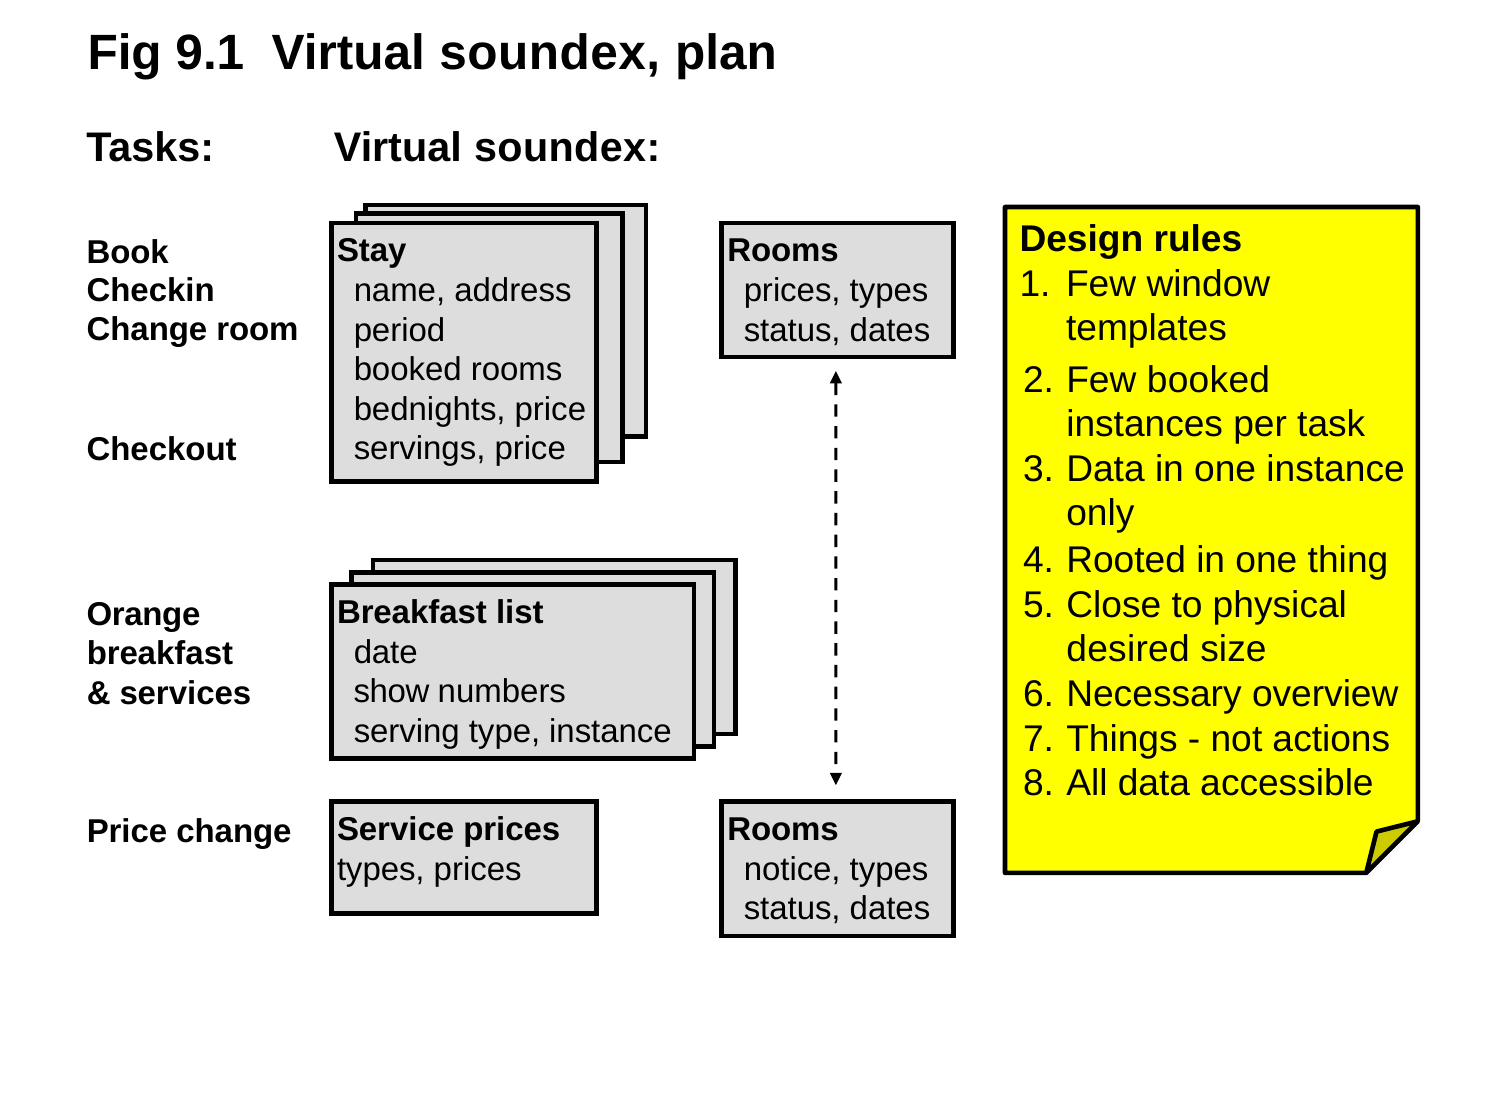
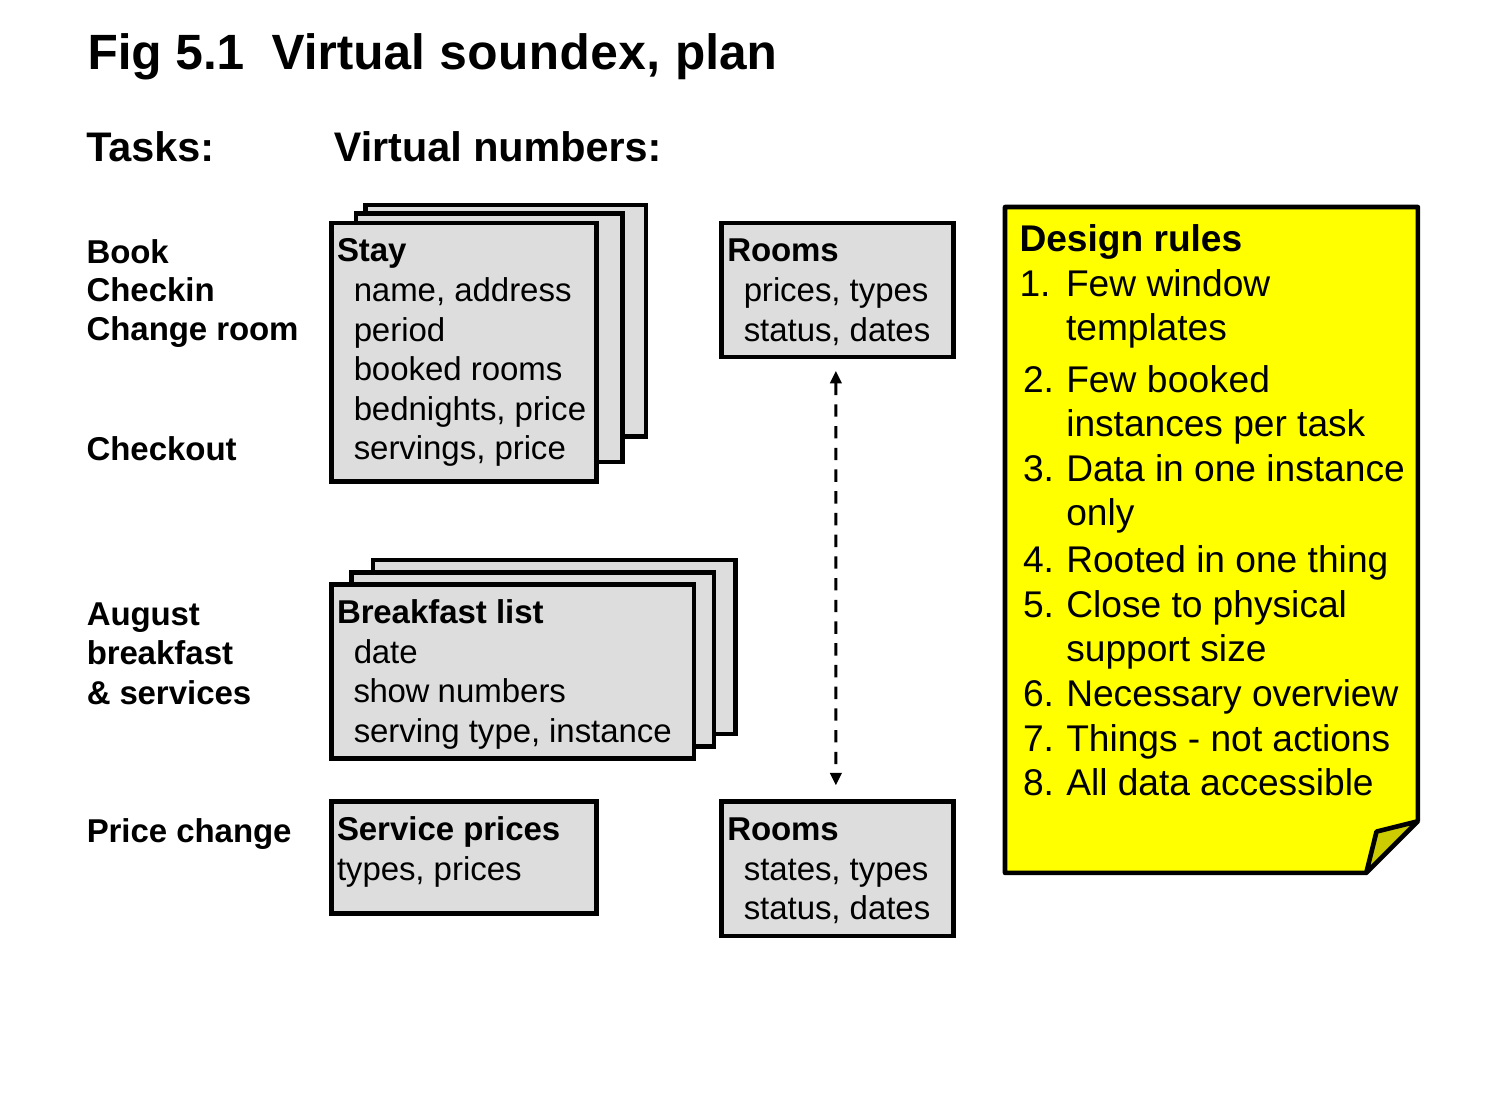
9.1: 9.1 -> 5.1 (210, 53)
Tasks Virtual soundex: soundex -> numbers (567, 148)
Orange: Orange -> August (143, 614)
desired: desired -> support (1128, 649)
notice: notice -> states (792, 869)
